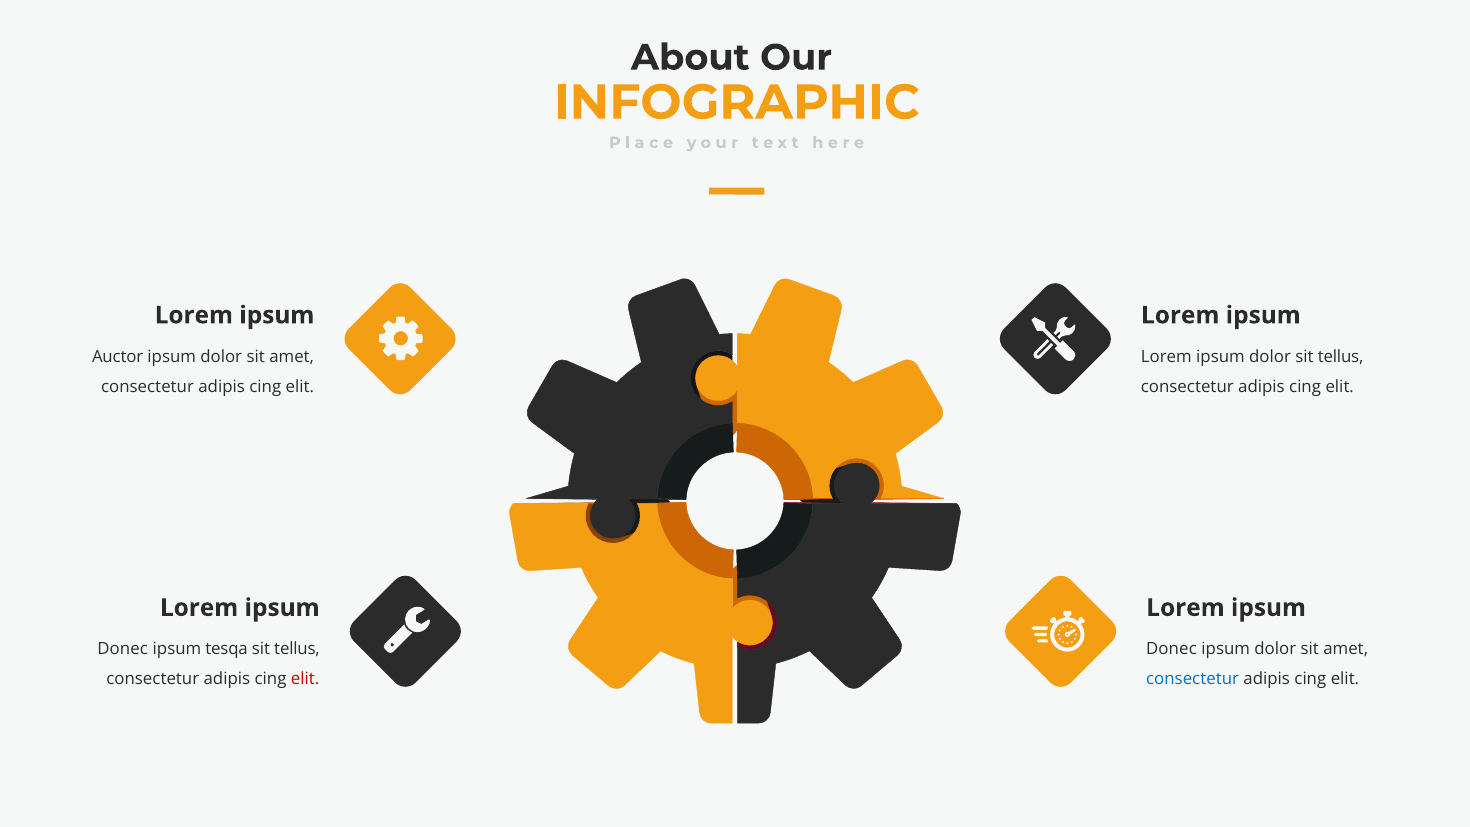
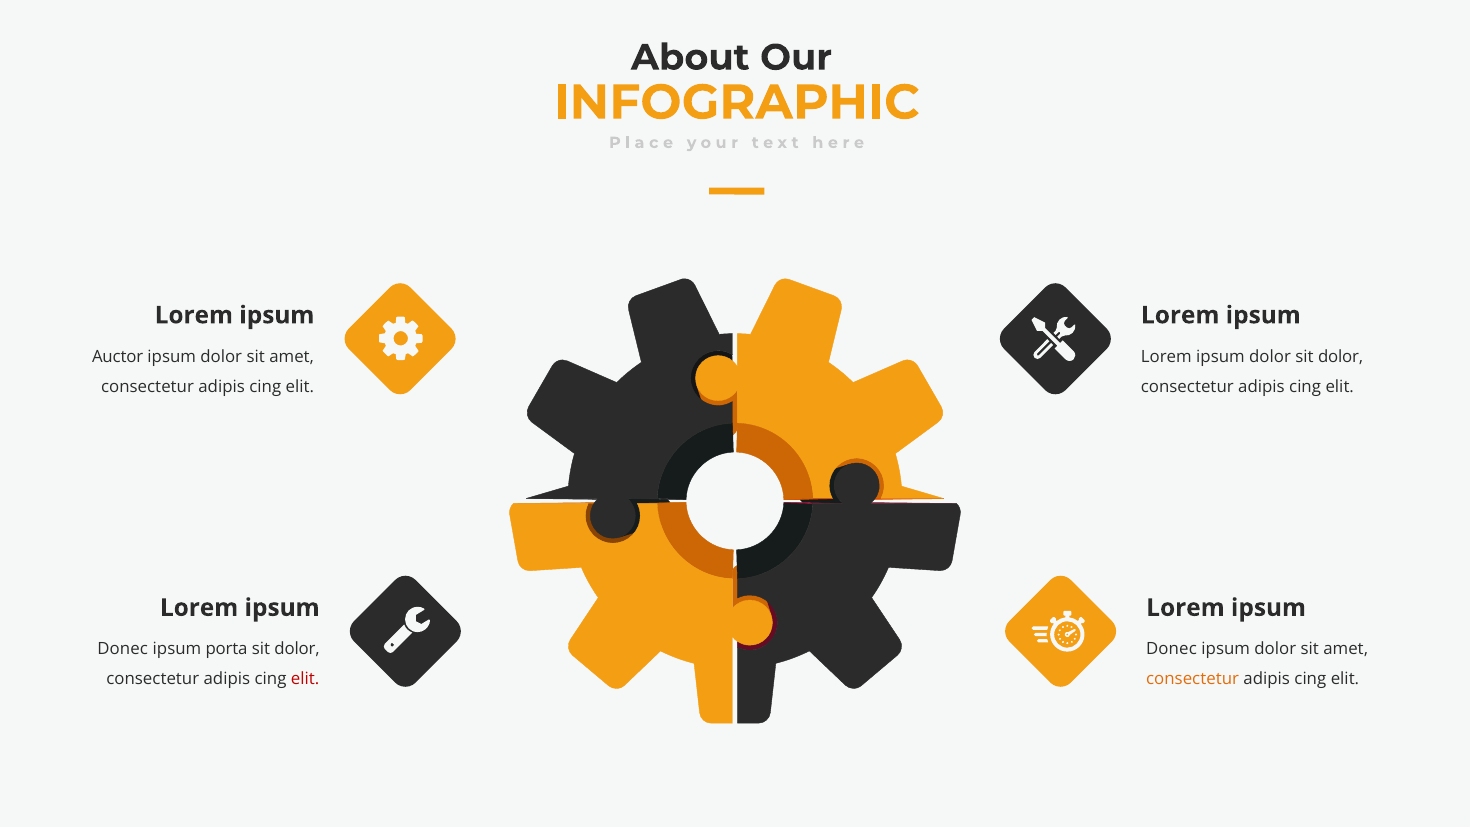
dolor sit tellus: tellus -> dolor (1341, 356)
tesqa: tesqa -> porta (227, 649)
tellus: tellus -> dolor (297, 649)
consectetur colour: blue -> orange (1193, 679)
